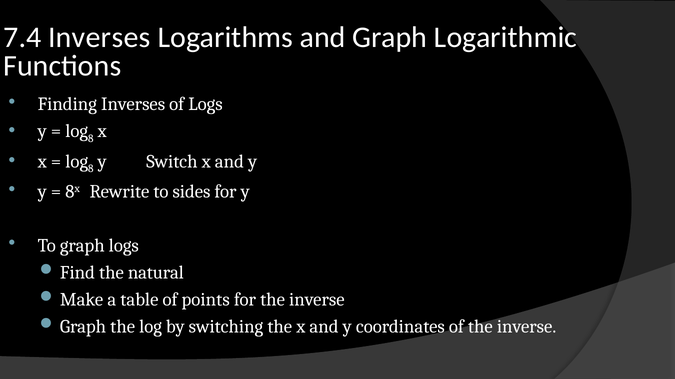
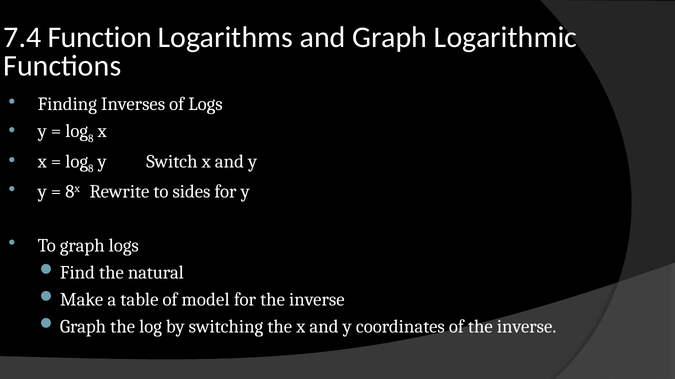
7.4 Inverses: Inverses -> Function (100, 37)
points: points -> model (206, 300)
